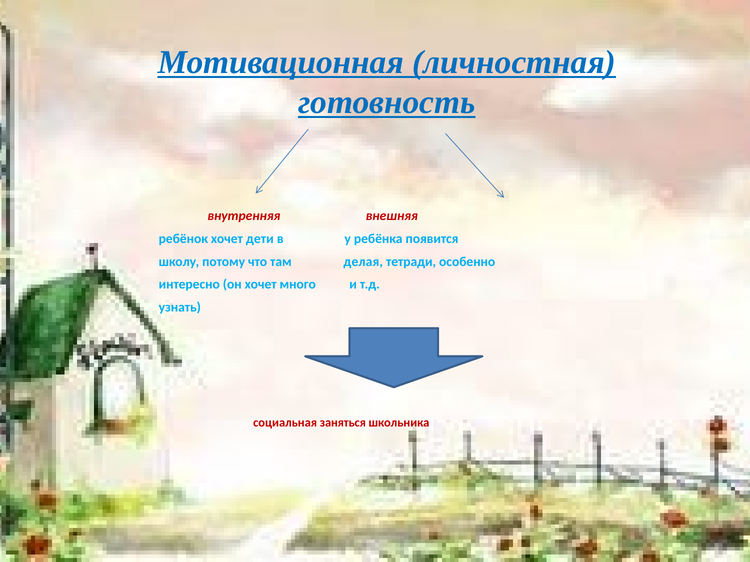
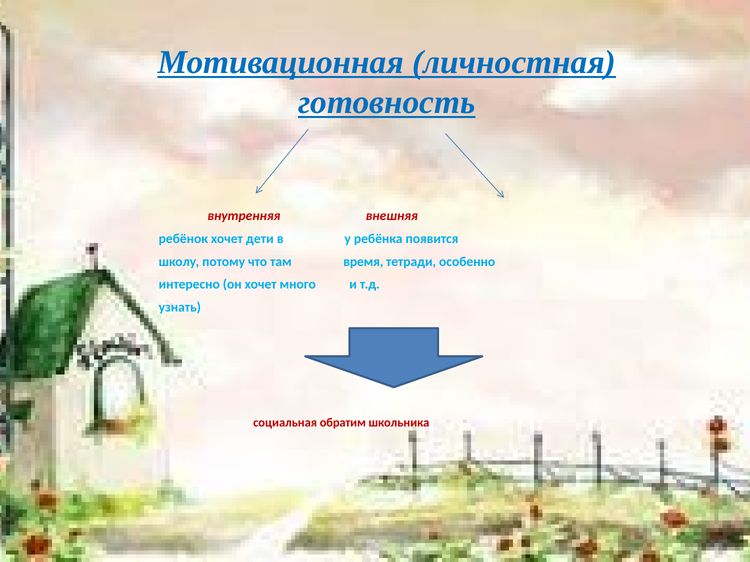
делая: делая -> время (363, 262)
заняться: заняться -> обратим (343, 423)
